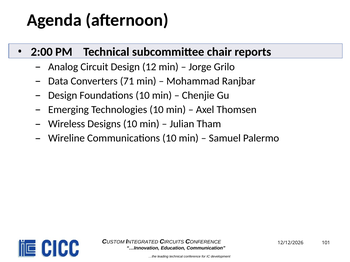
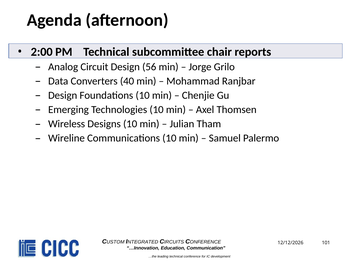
12: 12 -> 56 (149, 67)
71: 71 -> 40 (127, 81)
